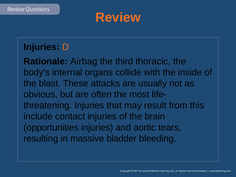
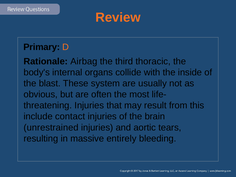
Injuries: Injuries -> Primary (42, 47)
attacks: attacks -> system (105, 83)
opportunities: opportunities -> unrestrained (51, 127)
bladder: bladder -> entirely (121, 139)
